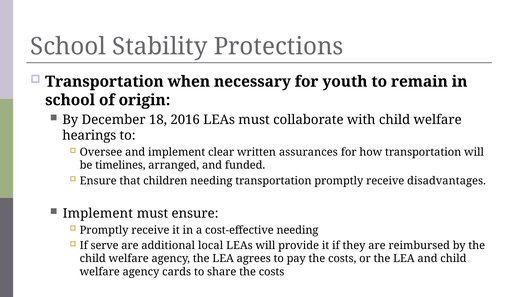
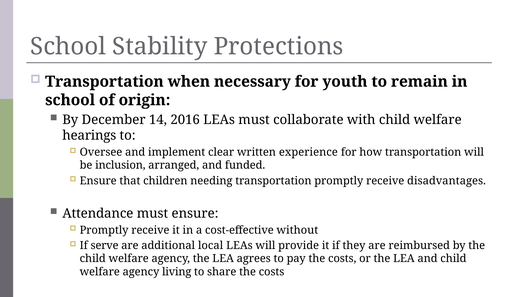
18: 18 -> 14 (158, 120)
assurances: assurances -> experience (308, 152)
timelines: timelines -> inclusion (120, 165)
Implement: Implement -> Attendance (98, 213)
cost-effective needing: needing -> without (297, 230)
cards: cards -> living (177, 271)
